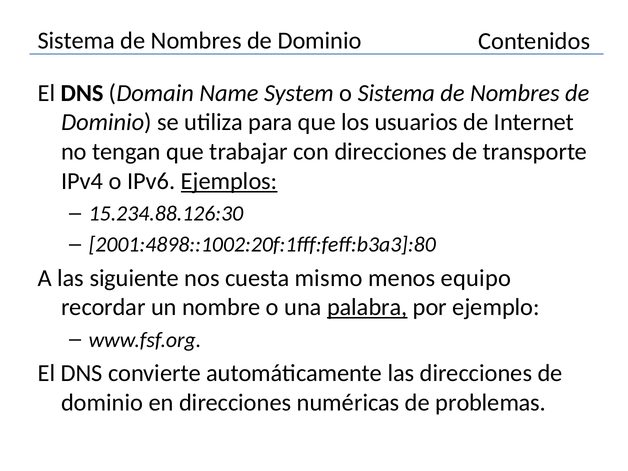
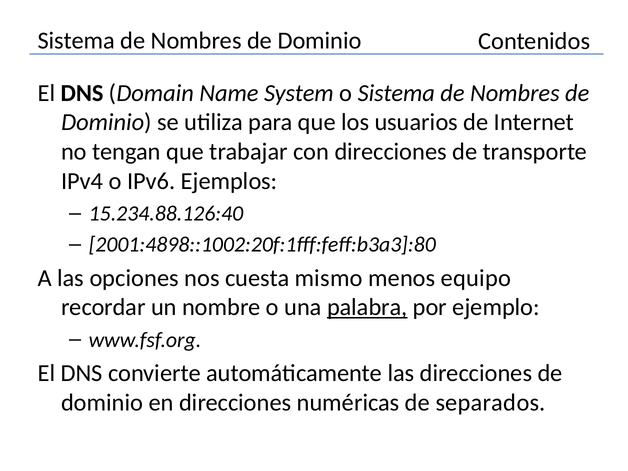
Ejemplos underline: present -> none (229, 181)
15.234.88.126:30: 15.234.88.126:30 -> 15.234.88.126:40 (166, 214)
siguiente: siguiente -> opciones (134, 278)
problemas: problemas -> separados (491, 403)
